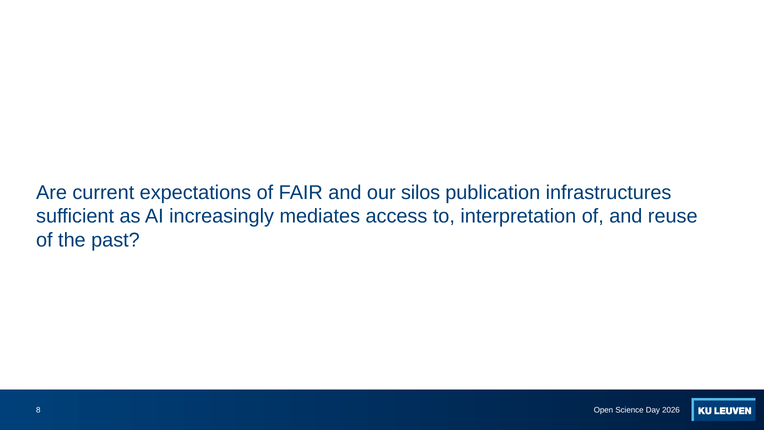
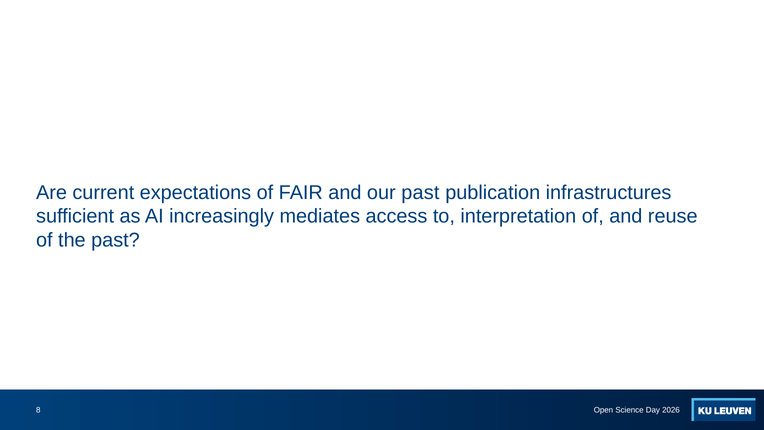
our silos: silos -> past (420, 192)
